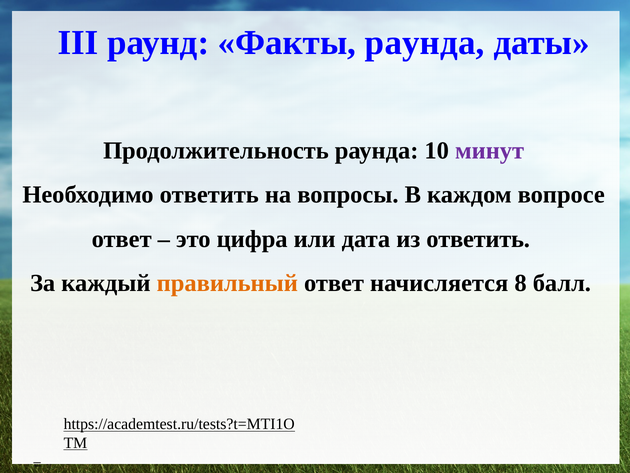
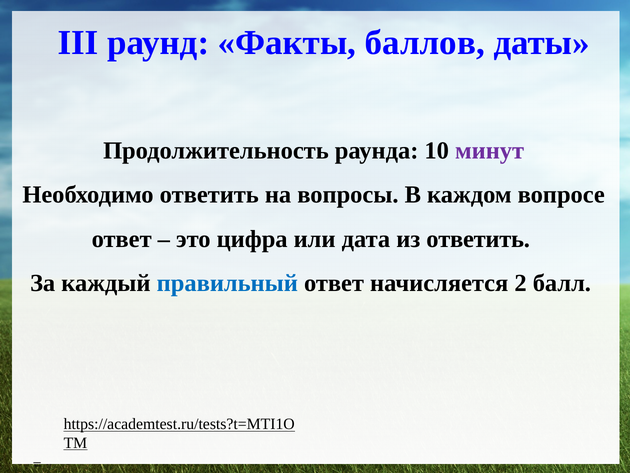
Факты раунда: раунда -> баллов (425, 43)
правильный colour: orange -> blue (227, 283)
8: 8 -> 2 (521, 283)
